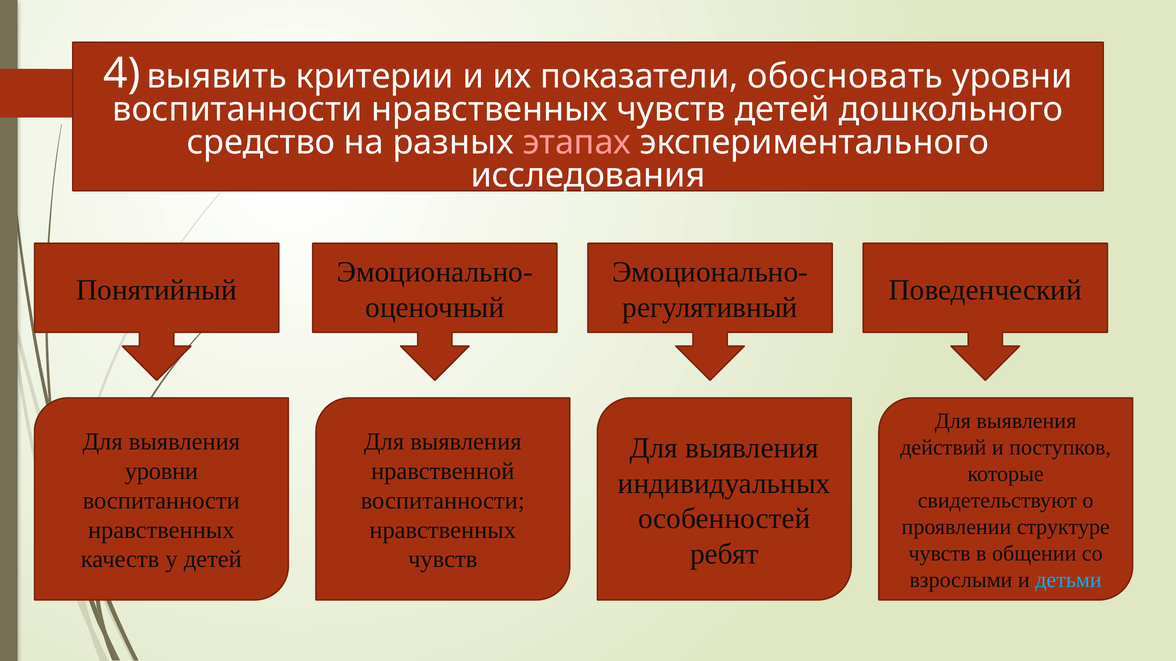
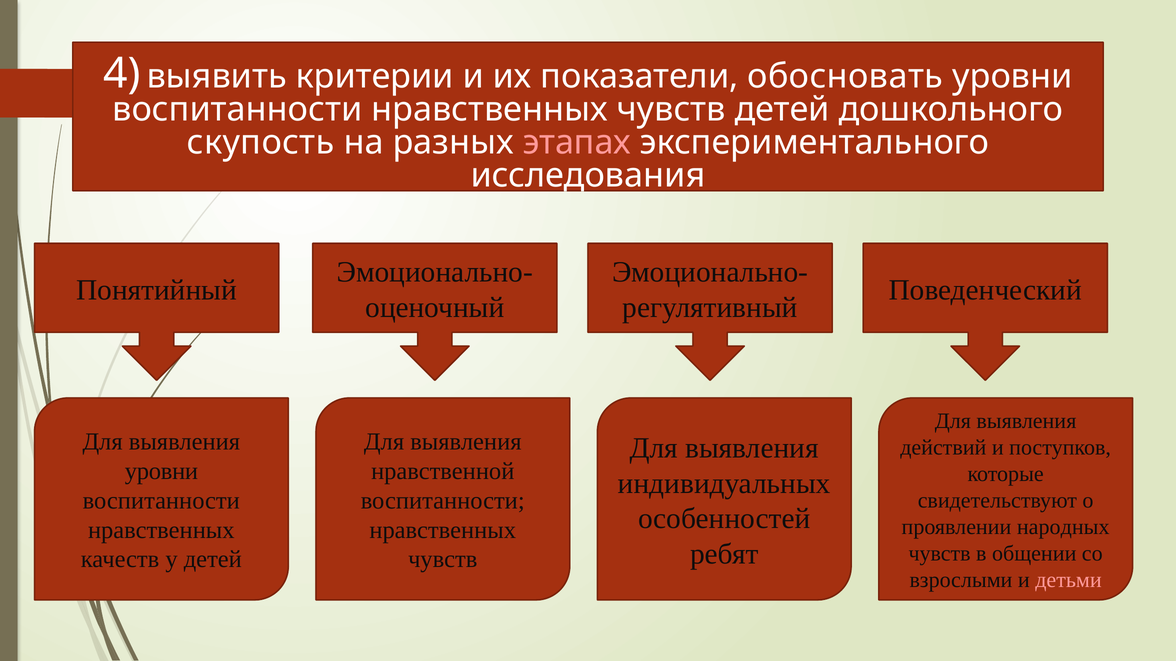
средство: средство -> скупость (261, 143)
структуре: структуре -> народных (1063, 527)
детьми colour: light blue -> pink (1068, 580)
